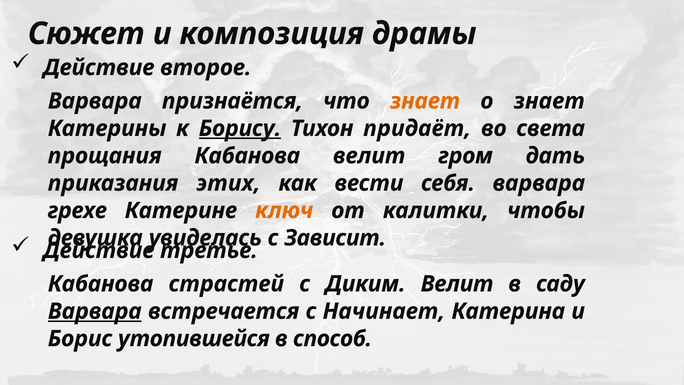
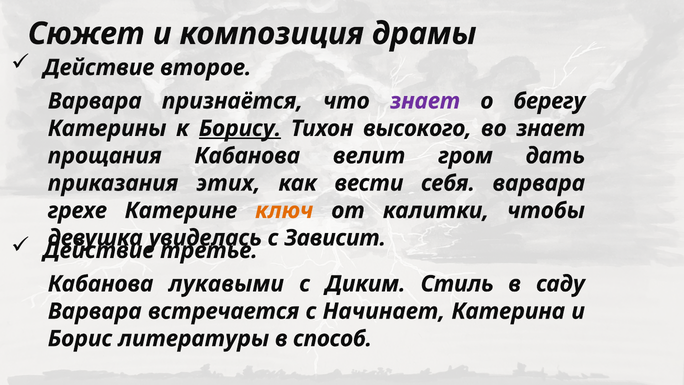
знает colour: orange -> purple (425, 101)
о знает: знает -> берегу (549, 101)
придаёт: придаёт -> высокого (417, 128)
во света: света -> знает (551, 128)
страстей: страстей -> лукавыми (226, 284)
Диким Велит: Велит -> Стиль (457, 284)
Варвара underline: present -> none (95, 311)
утопившейся: утопившейся -> литературы (194, 338)
